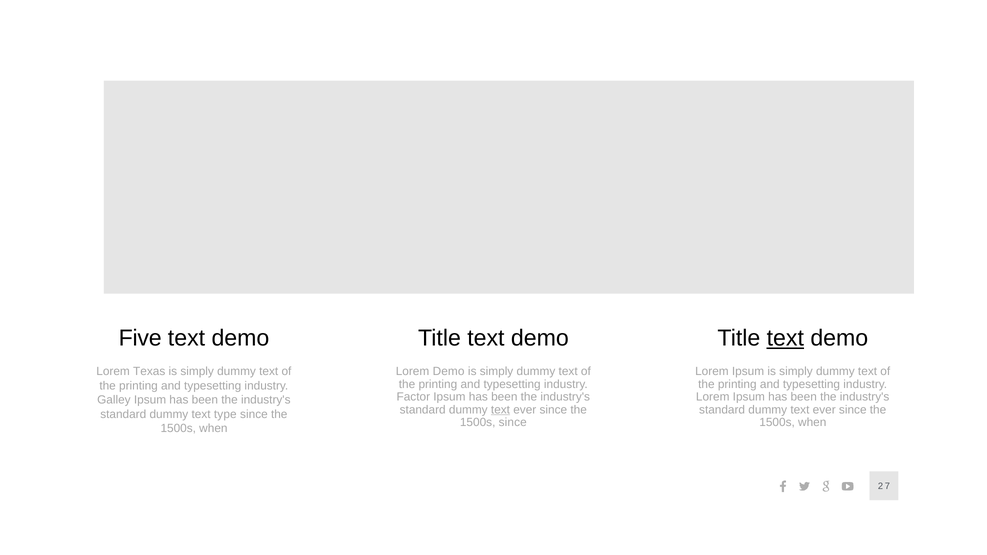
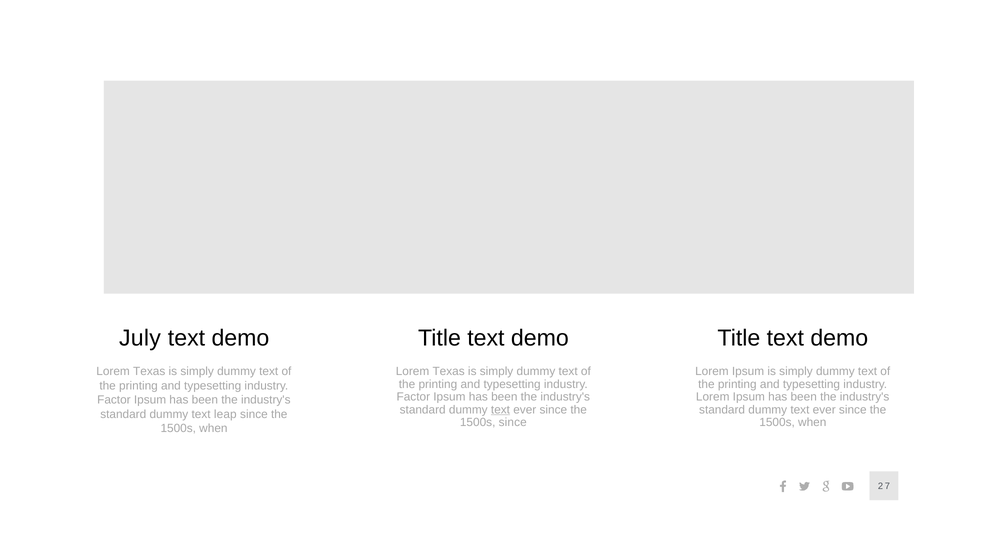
Five: Five -> July (140, 338)
text underline: present -> none (785, 338)
Demo: Demo -> Texas (449, 372)
Galley: Galley -> Factor (114, 400)
type: type -> leap (225, 414)
